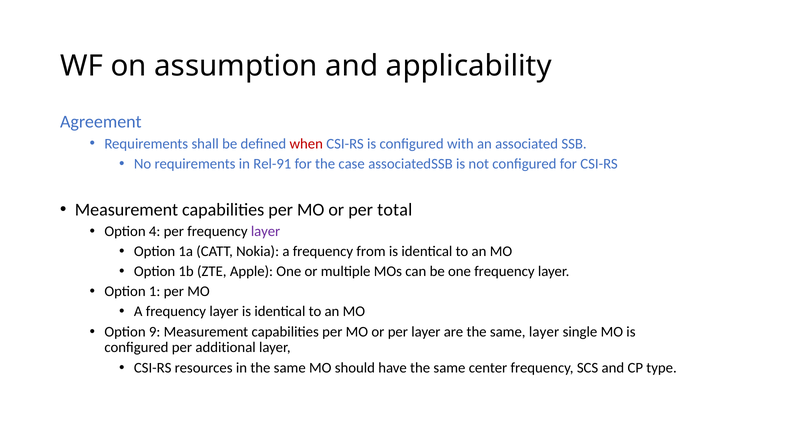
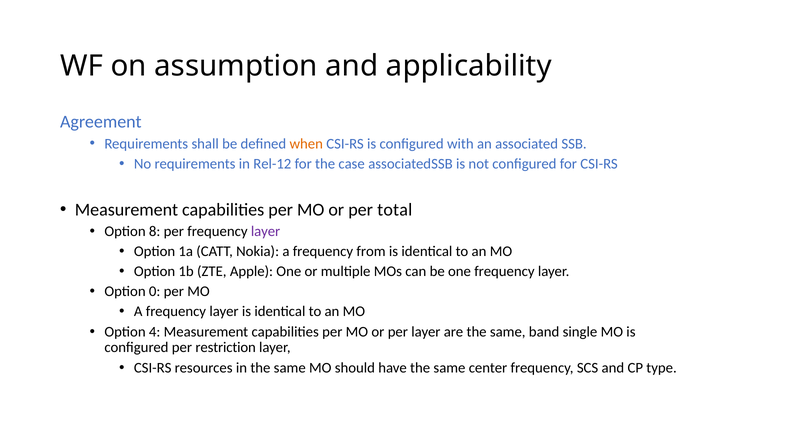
when colour: red -> orange (306, 144)
Rel-91: Rel-91 -> Rel-12 (272, 164)
4: 4 -> 8 (155, 232)
1: 1 -> 0 (155, 292)
9: 9 -> 4 (155, 332)
same layer: layer -> band (544, 332)
additional: additional -> restriction (226, 348)
